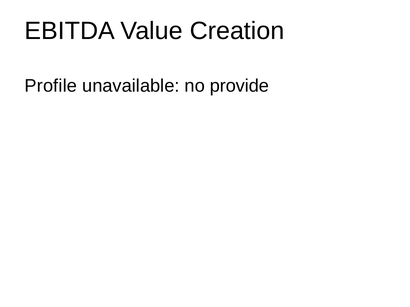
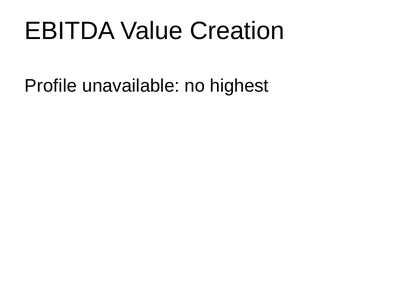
provide: provide -> highest (239, 86)
